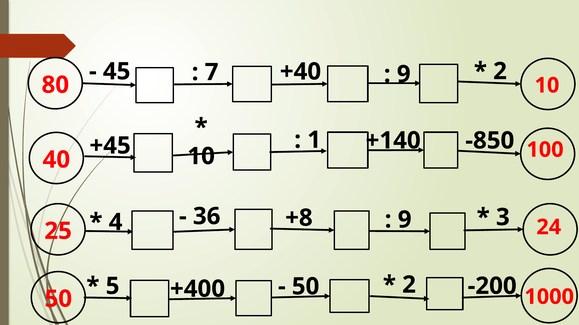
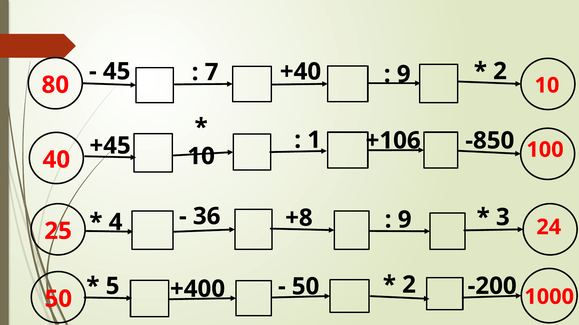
+140: +140 -> +106 (393, 141)
